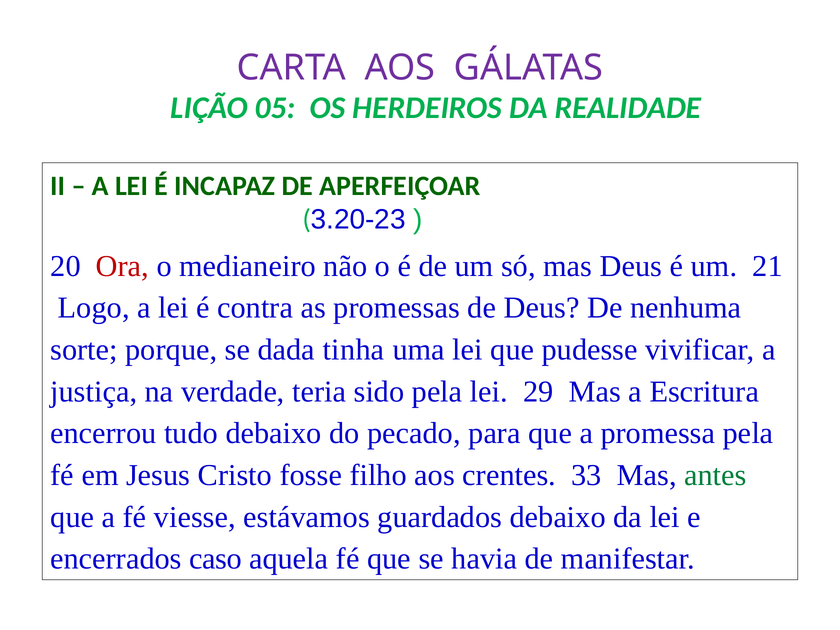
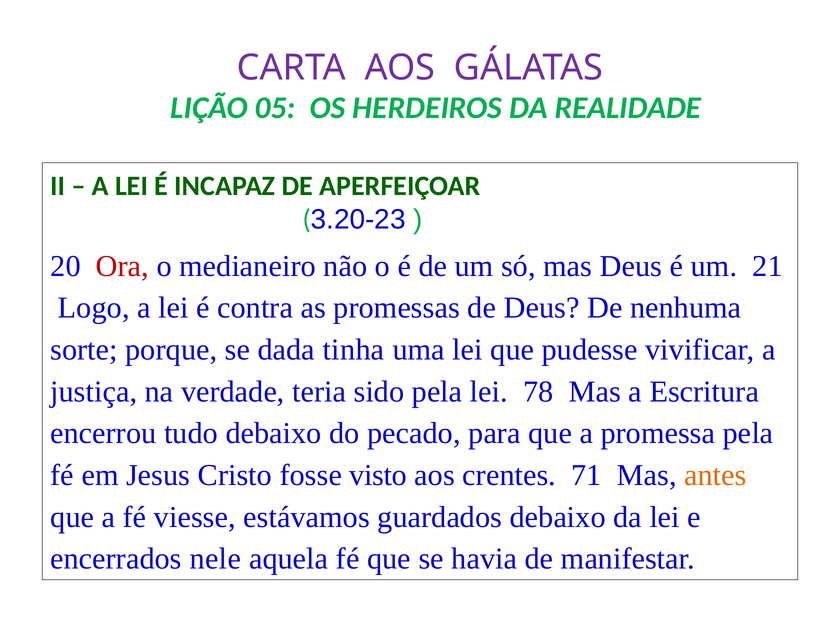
29: 29 -> 78 (538, 392)
filho: filho -> visto (378, 475)
33: 33 -> 71 (586, 475)
antes colour: green -> orange (715, 475)
caso: caso -> nele (215, 559)
